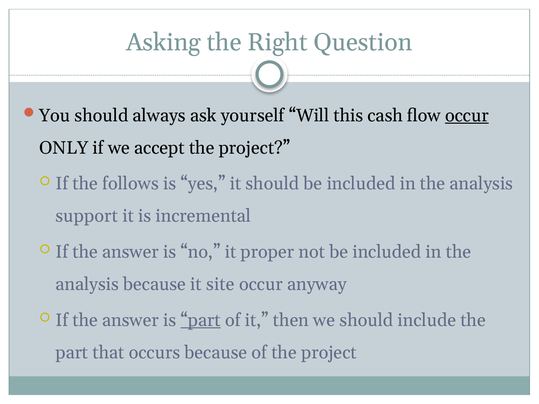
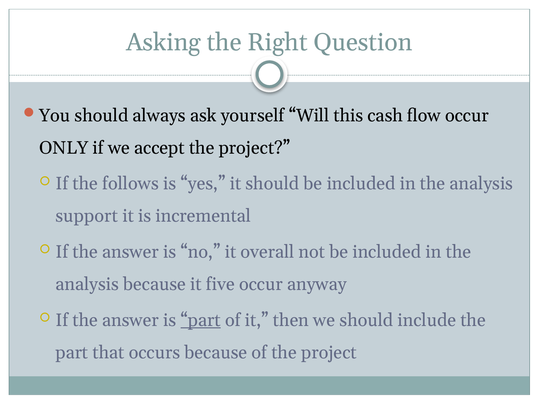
occur underline: present -> none (467, 115)
proper: proper -> overall (267, 252)
site: site -> five (220, 284)
